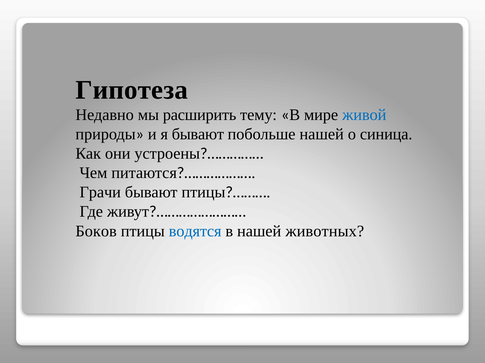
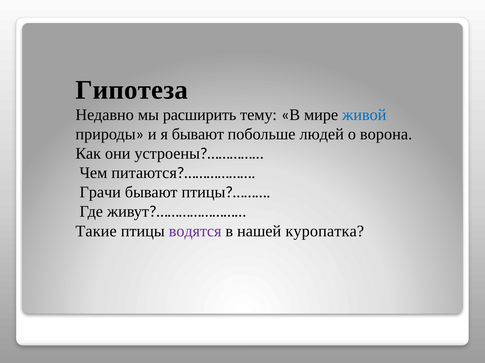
побольше нашей: нашей -> людей (322, 135)
синица: синица -> ворона (386, 135)
Боков: Боков -> Такие (96, 232)
водятся colour: blue -> purple (195, 232)
животных: животных -> куропатка (325, 232)
